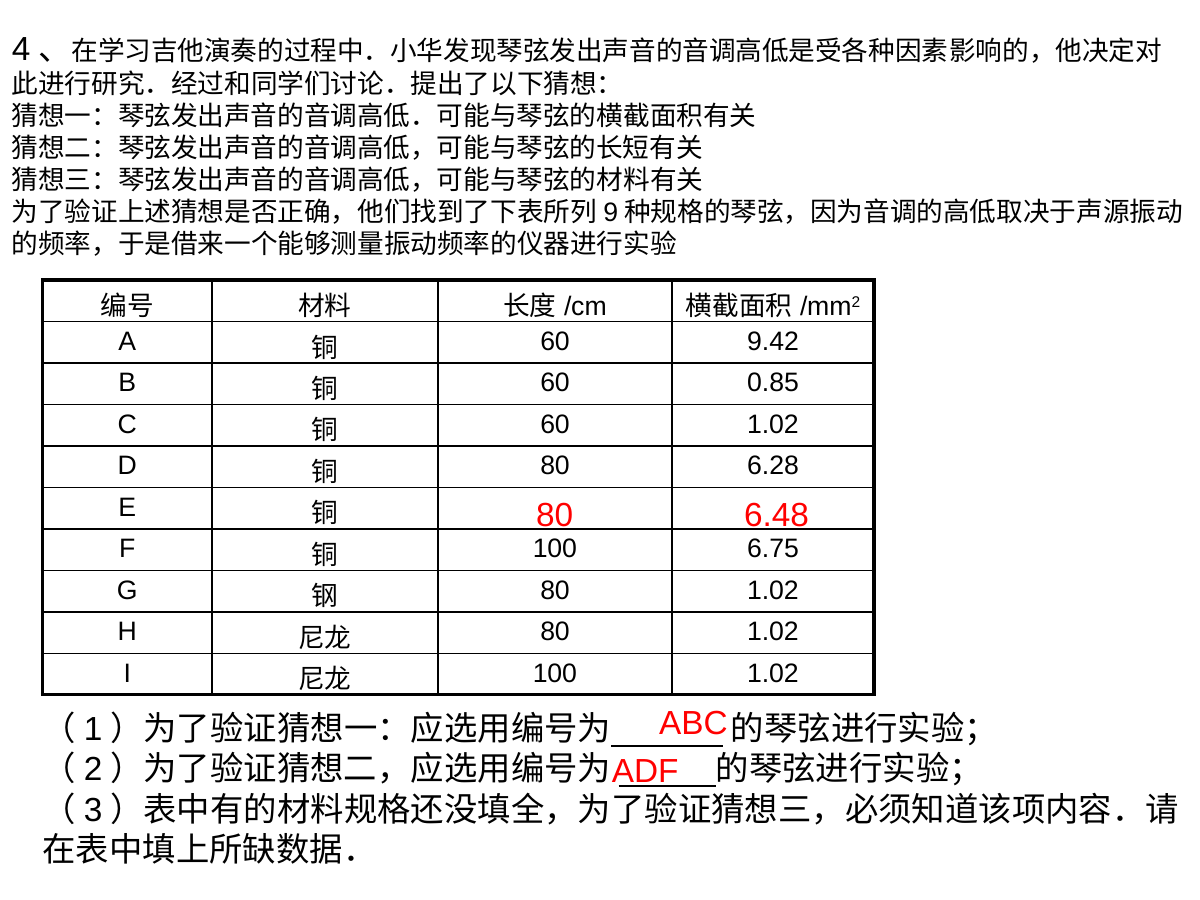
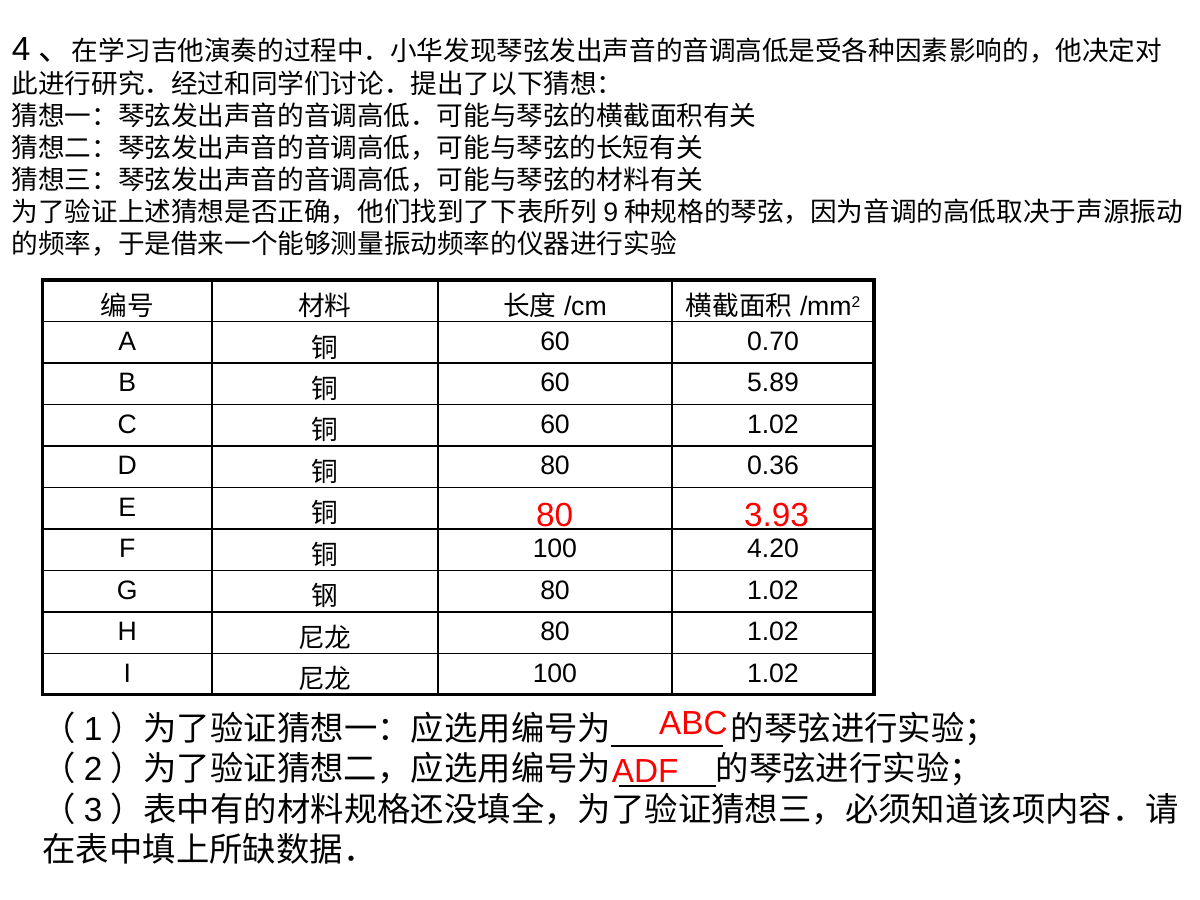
9.42: 9.42 -> 0.70 (773, 341)
0.85: 0.85 -> 5.89 (773, 383)
6.28: 6.28 -> 0.36 (773, 466)
6.48: 6.48 -> 3.93 (777, 516)
6.75: 6.75 -> 4.20 (773, 549)
